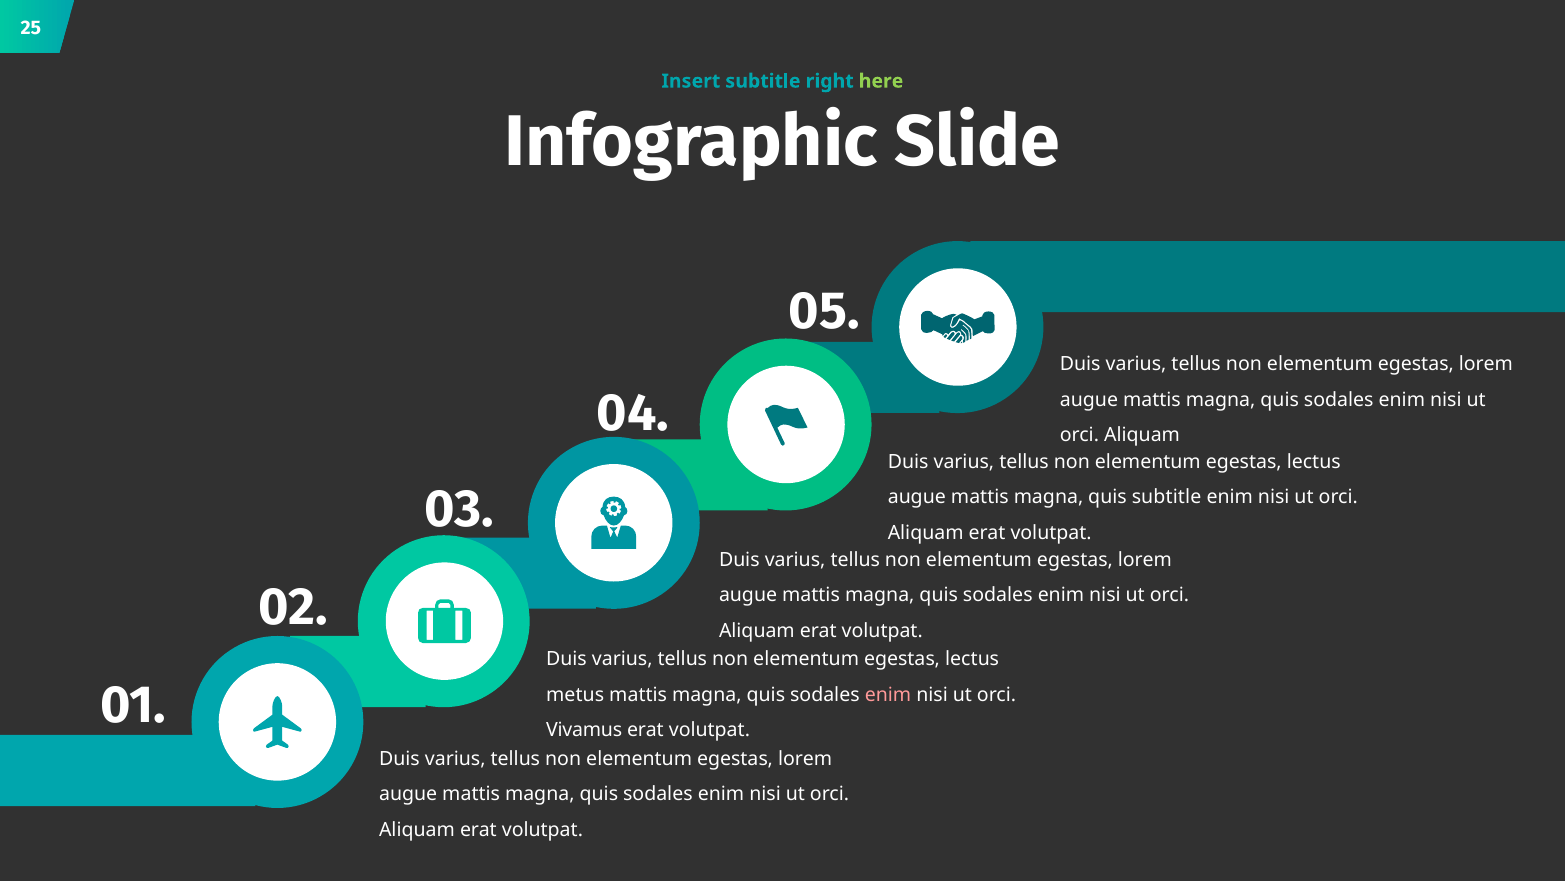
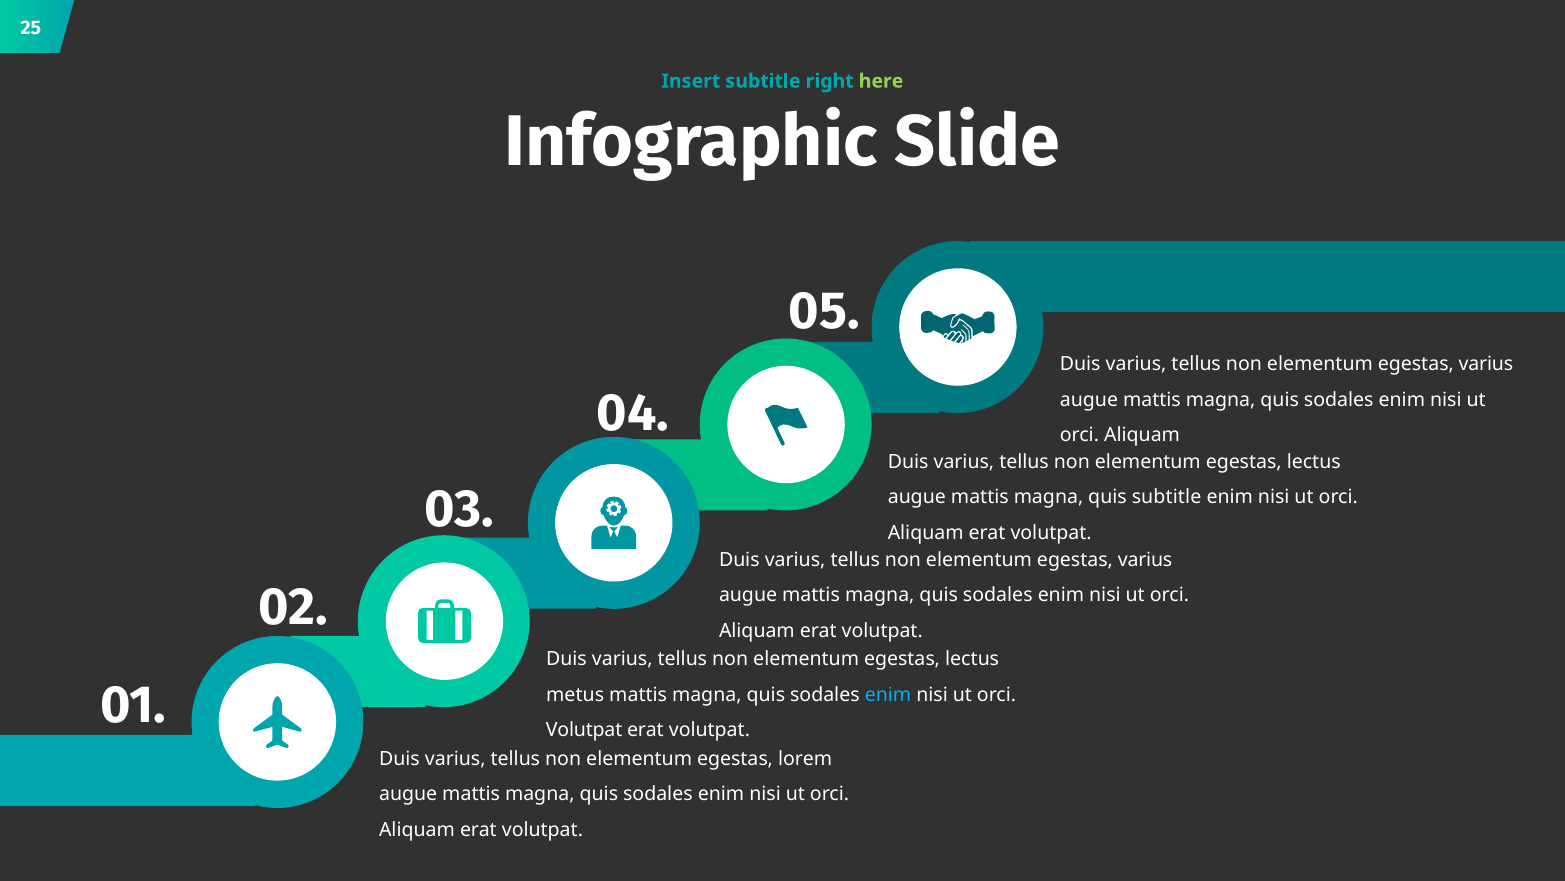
lorem: lorem -> varius (1486, 364)
lorem: lorem -> varius (1145, 560)
enim colour: pink -> light blue (888, 694)
Vivamus: Vivamus -> Volutpat (584, 729)
